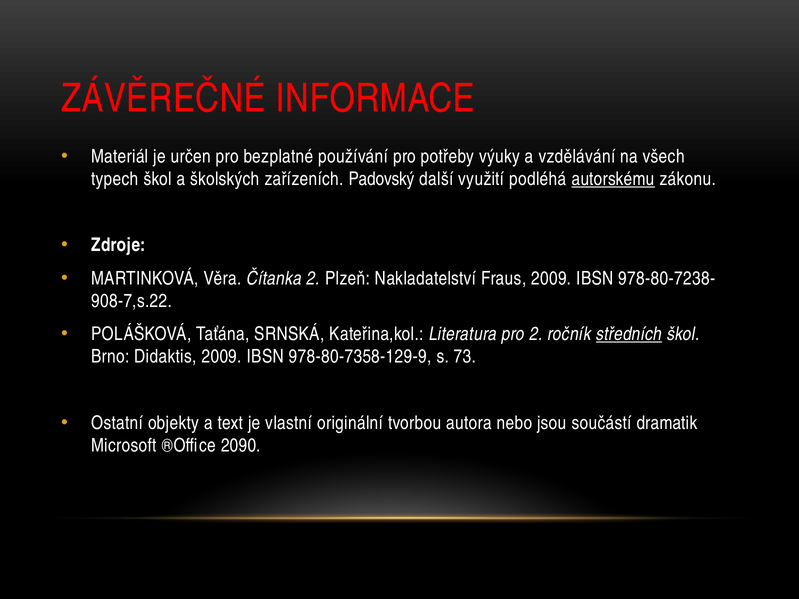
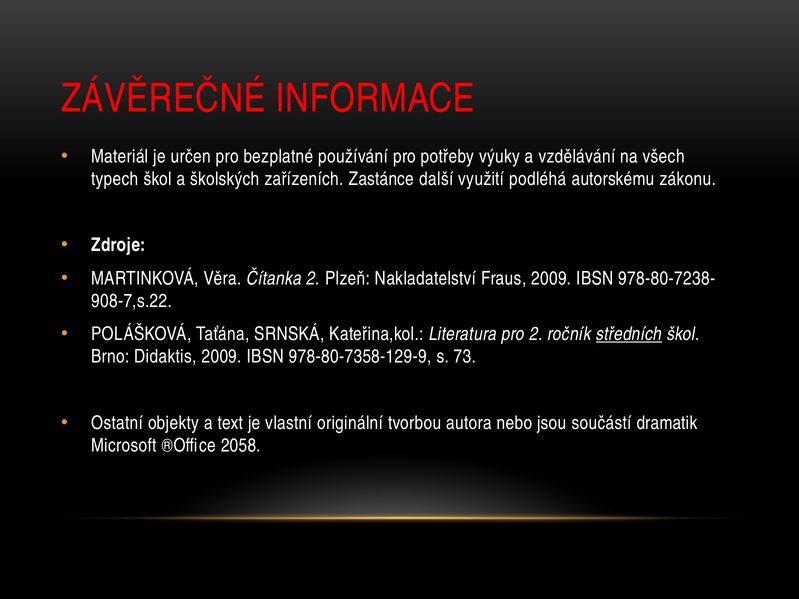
Padovský: Padovský -> Zastánce (381, 179)
autorskému underline: present -> none (613, 179)
2090: 2090 -> 2058 (241, 446)
